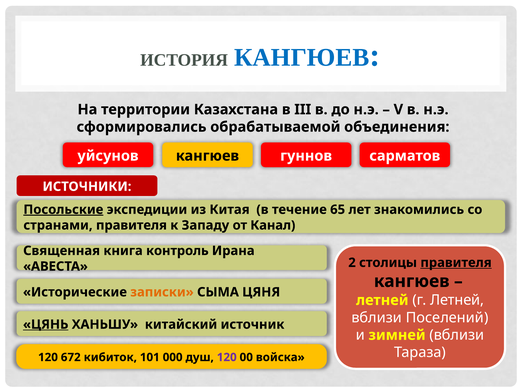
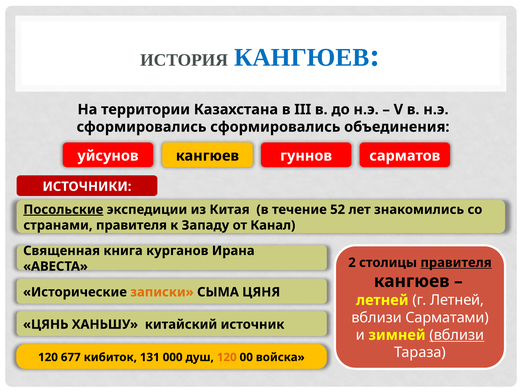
сформировались обрабатываемой: обрабатываемой -> сформировались (275, 127)
65: 65 -> 52 (338, 209)
контроль: контроль -> курганов (177, 250)
Поселений: Поселений -> Сарматами (447, 317)
ЦЯНЬ underline: present -> none (46, 324)
вблизи underline: none -> present (457, 335)
672: 672 -> 677 (71, 357)
101: 101 -> 131 (150, 357)
120 colour: purple -> orange (227, 357)
